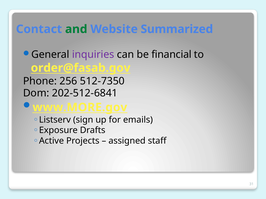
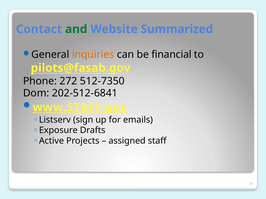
inquiries colour: purple -> orange (93, 55)
order@fasab.gov: order@fasab.gov -> pilots@fasab.gov (81, 68)
256: 256 -> 272 (68, 81)
www.MORE.gov: www.MORE.gov -> www.STAFF.gov (80, 108)
